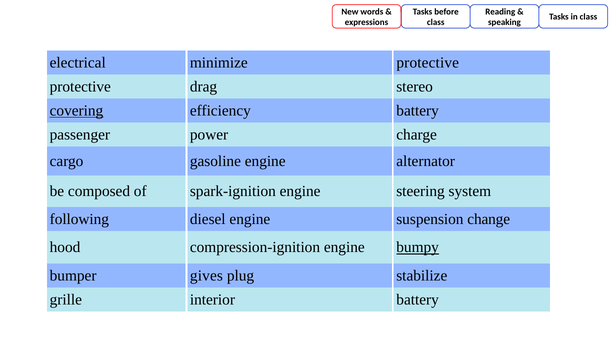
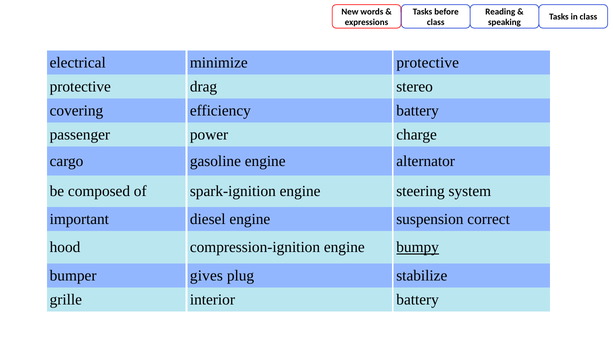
covering underline: present -> none (76, 111)
following: following -> important (79, 219)
change: change -> correct (489, 219)
